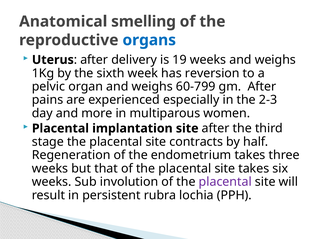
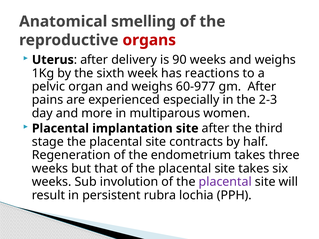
organs colour: blue -> red (149, 40)
19: 19 -> 90 (180, 60)
reversion: reversion -> reactions (212, 73)
60-799: 60-799 -> 60-977 (196, 87)
